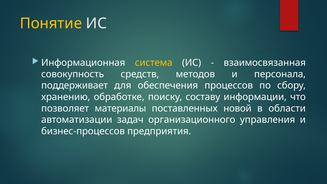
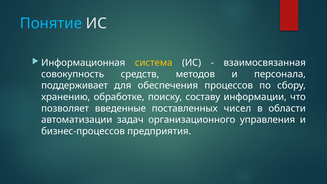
Понятие colour: yellow -> light blue (51, 23)
материалы: материалы -> введенные (120, 108)
новой: новой -> чисел (237, 108)
